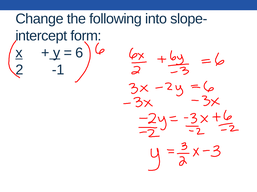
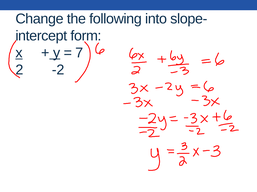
6: 6 -> 7 (79, 53)
-1: -1 -> -2 (58, 70)
